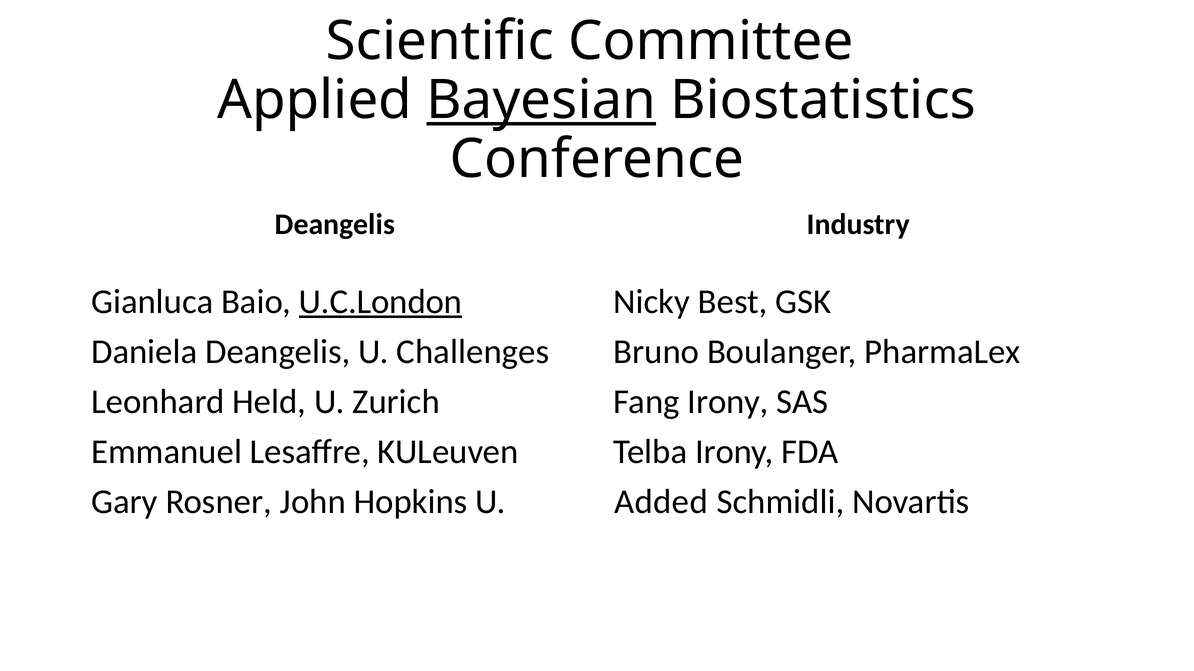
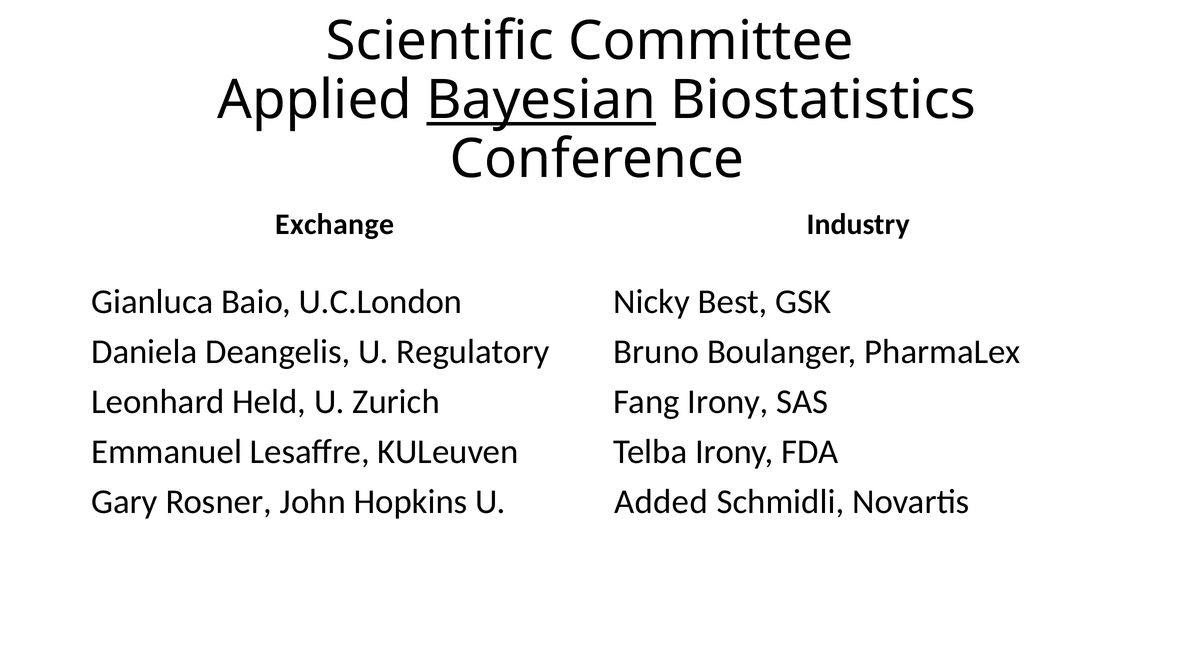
Deangelis: Deangelis -> Exchange (335, 225)
U.C.London underline: present -> none (380, 302)
Challenges: Challenges -> Regulatory (473, 352)
